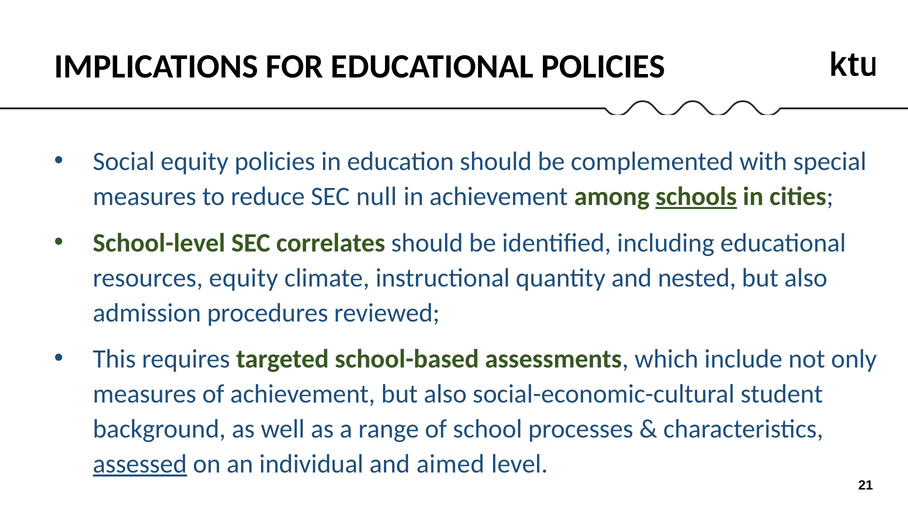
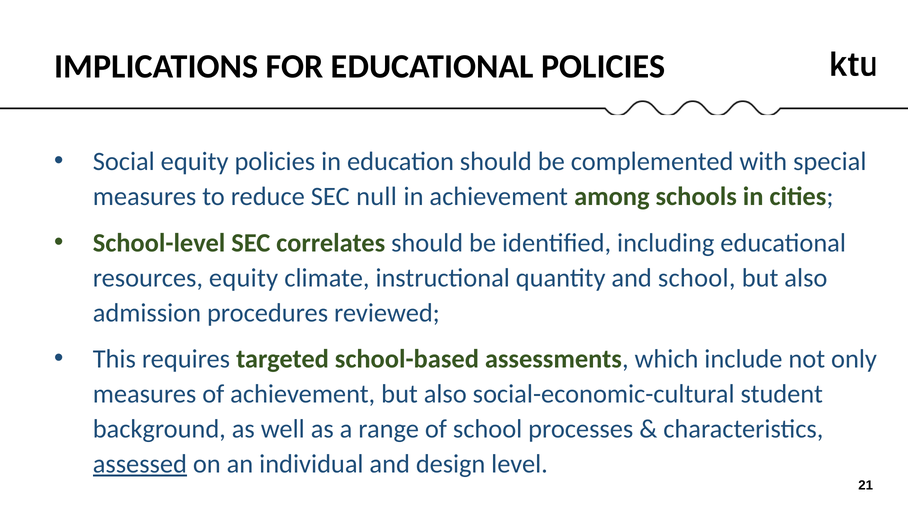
schools underline: present -> none (696, 196)
and nested: nested -> school (697, 278)
aimed: aimed -> design (451, 464)
